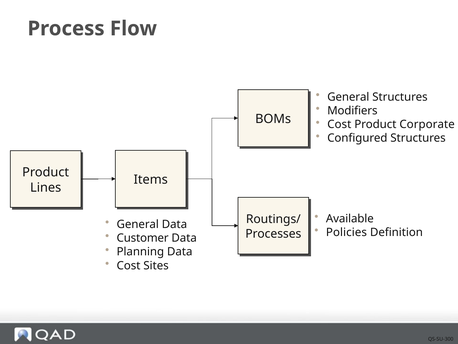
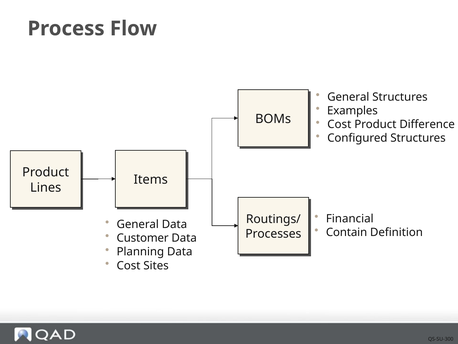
Modifiers: Modifiers -> Examples (352, 111)
Corporate: Corporate -> Difference (427, 124)
Available: Available -> Financial (350, 218)
Policies: Policies -> Contain (347, 232)
